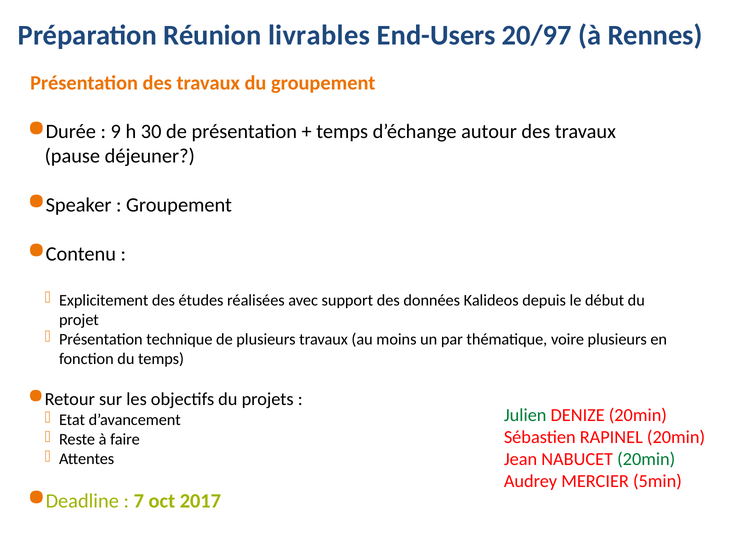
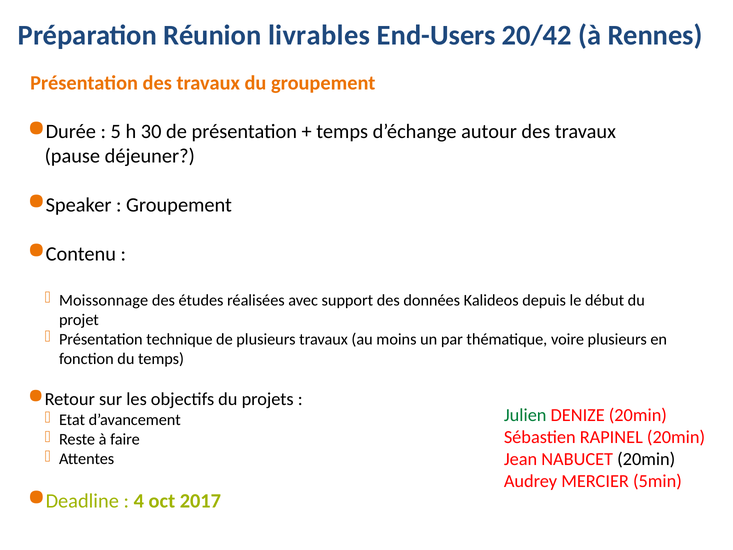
20/97: 20/97 -> 20/42 (537, 35)
9: 9 -> 5 (116, 132)
Explicitement: Explicitement -> Moissonnage (104, 300)
20min colour: green -> black (646, 459)
7: 7 -> 4 (139, 501)
